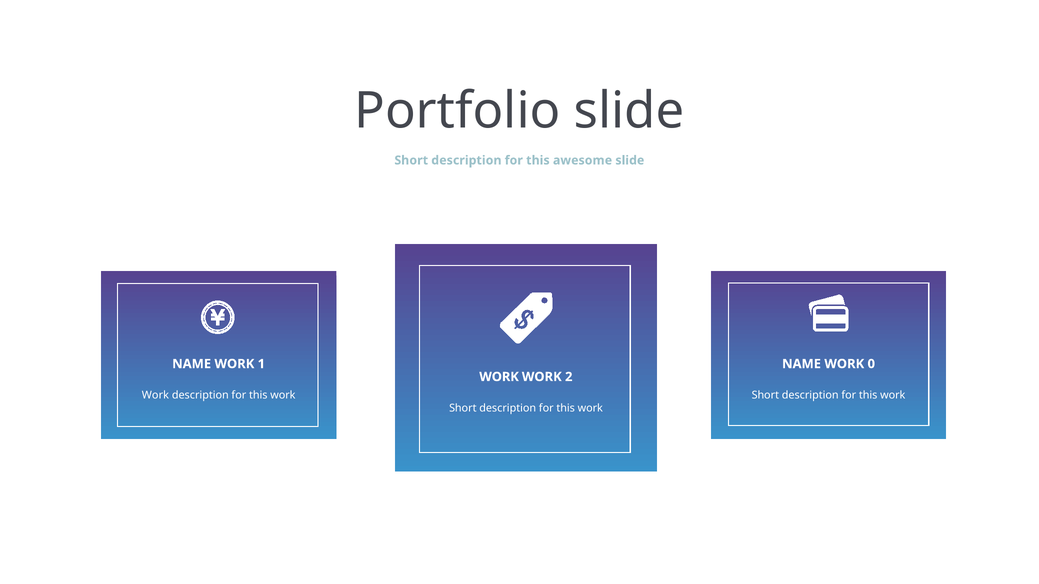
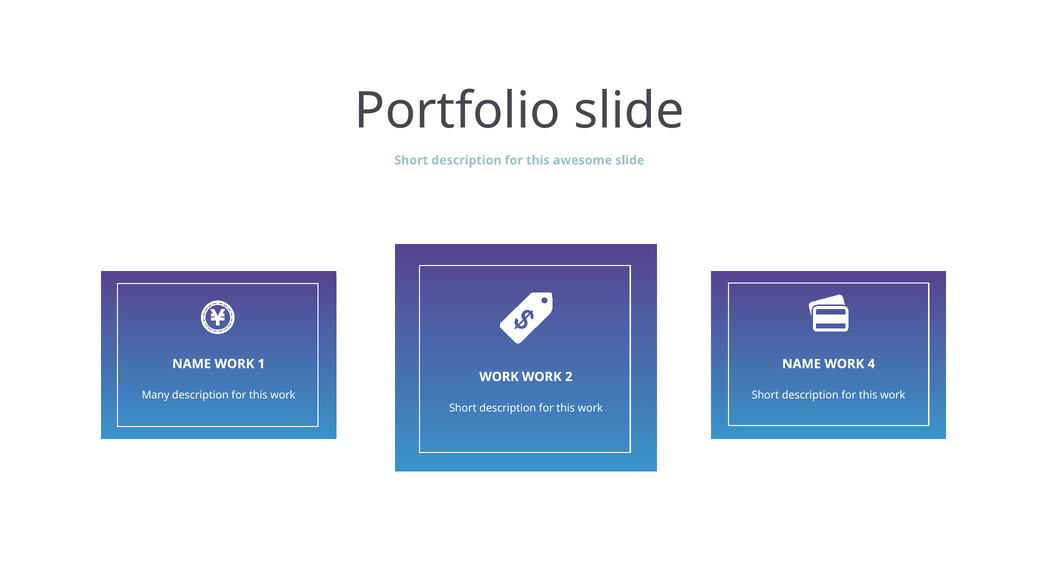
0: 0 -> 4 (871, 364)
Work: Work -> Many (156, 396)
